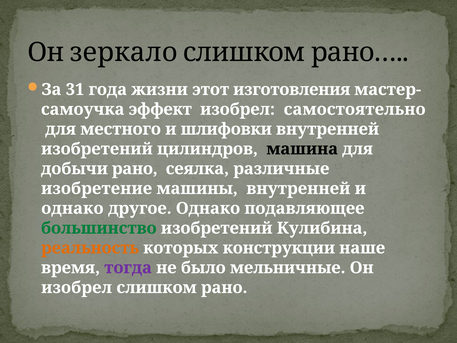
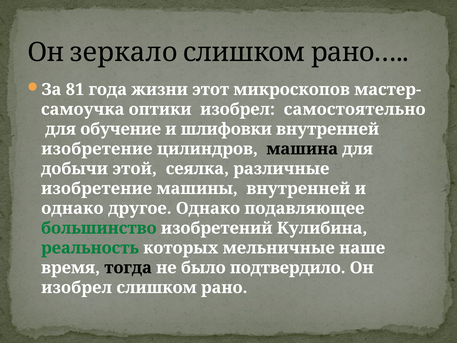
31: 31 -> 81 (75, 89)
изготовления: изготовления -> микроскопов (292, 89)
эффект: эффект -> оптики (160, 109)
местного: местного -> обучение (121, 129)
изобретений: изобретений -> изобретение (97, 149)
добычи рано: рано -> этой (135, 169)
реальность colour: orange -> green (90, 248)
конструкции: конструкции -> мельничные (279, 248)
тогда colour: purple -> black (128, 268)
мельничные: мельничные -> подтвердило (288, 268)
